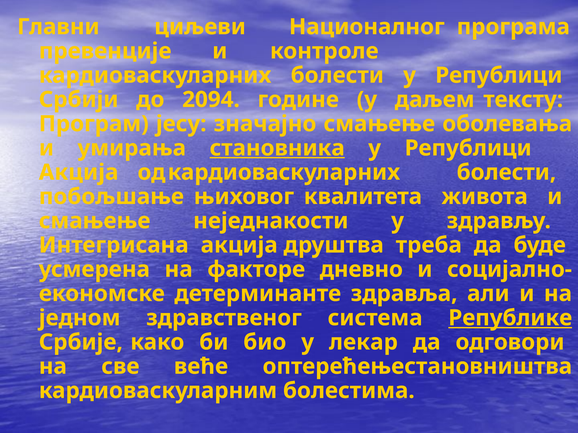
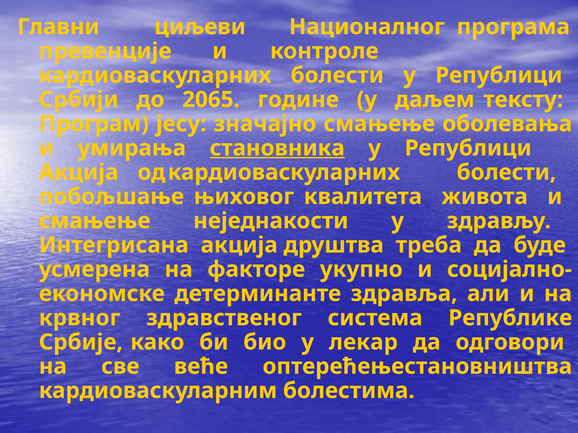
2094: 2094 -> 2065 (211, 100)
дневно: дневно -> укупно (361, 270)
једном: једном -> крвног (80, 318)
Републике underline: present -> none (510, 318)
